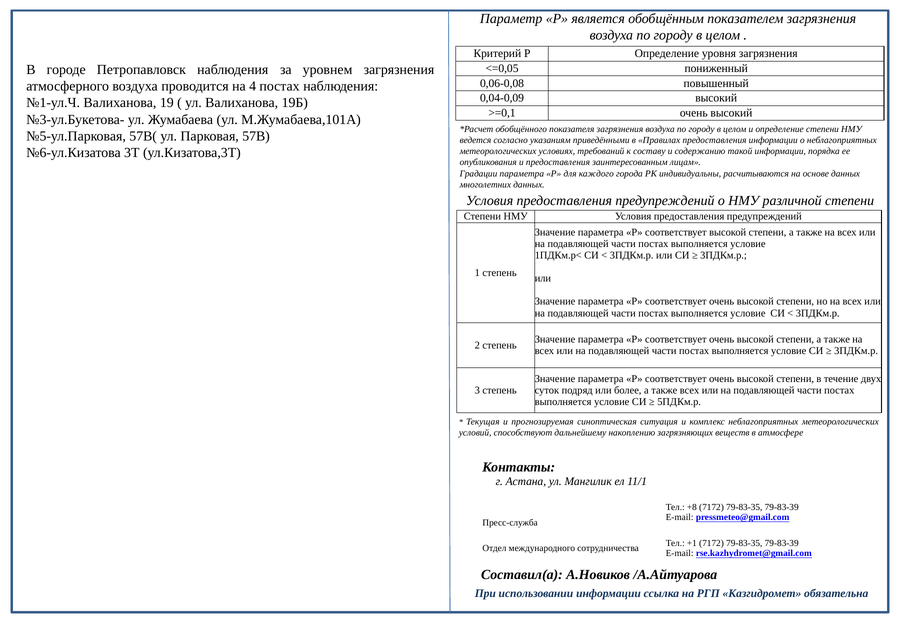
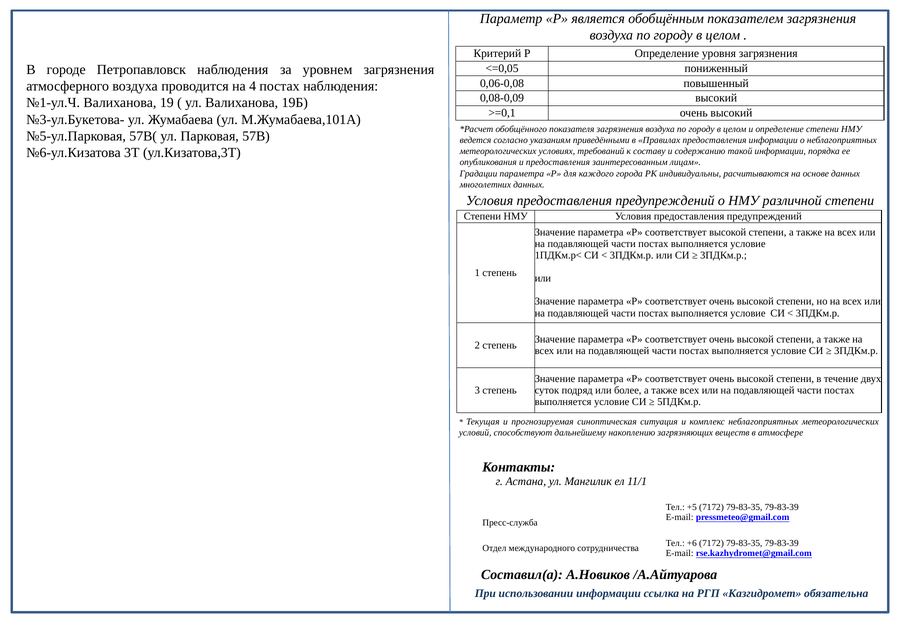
0,04-0,09: 0,04-0,09 -> 0,08-0,09 (502, 98)
+8: +8 -> +5 (692, 507)
+1: +1 -> +6 (692, 543)
